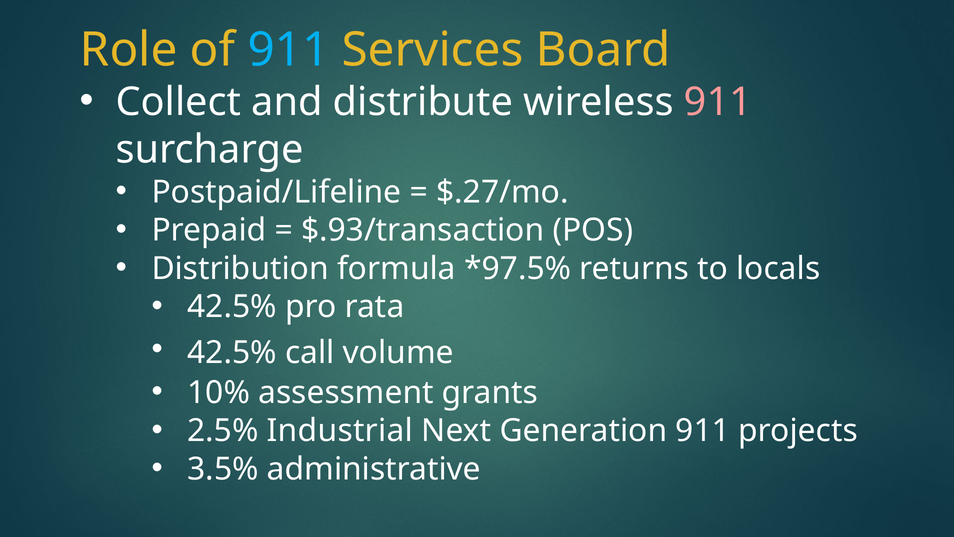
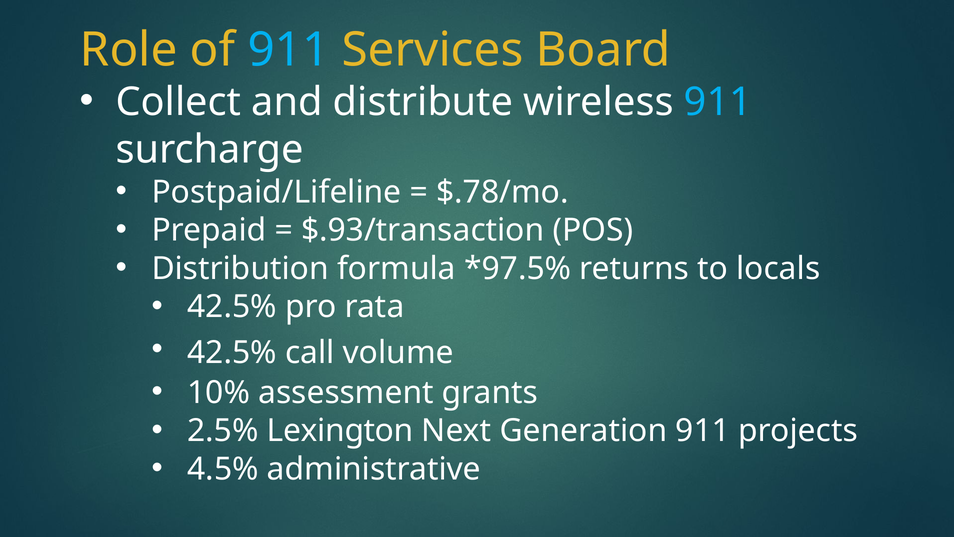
911 colour: pink -> light blue (718, 102)
$.27/mo: $.27/mo -> $.78/mo (502, 192)
Industrial: Industrial -> Lexington (340, 431)
3.5%: 3.5% -> 4.5% (223, 469)
